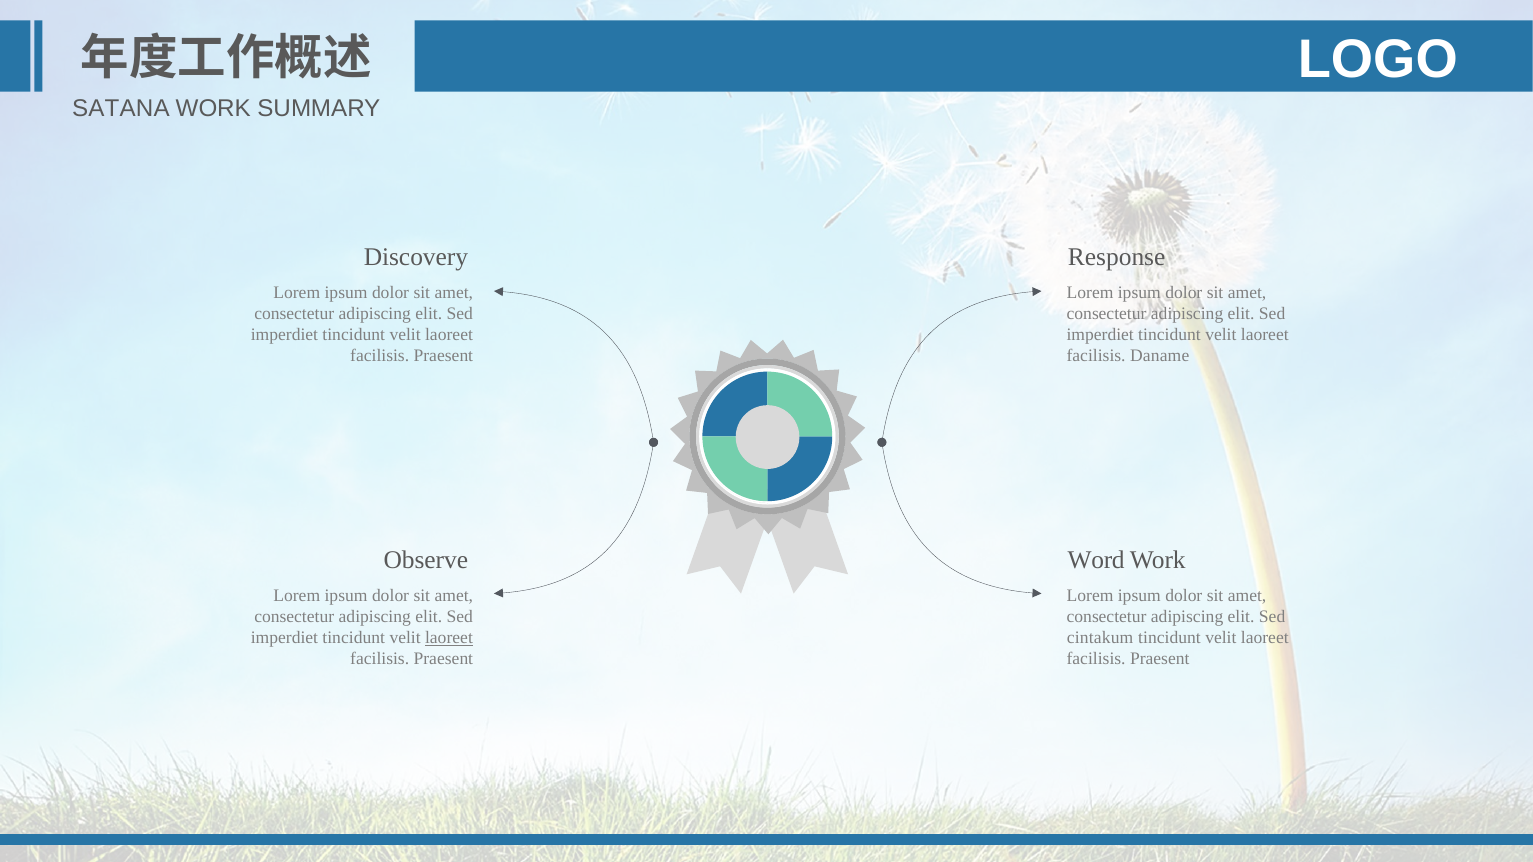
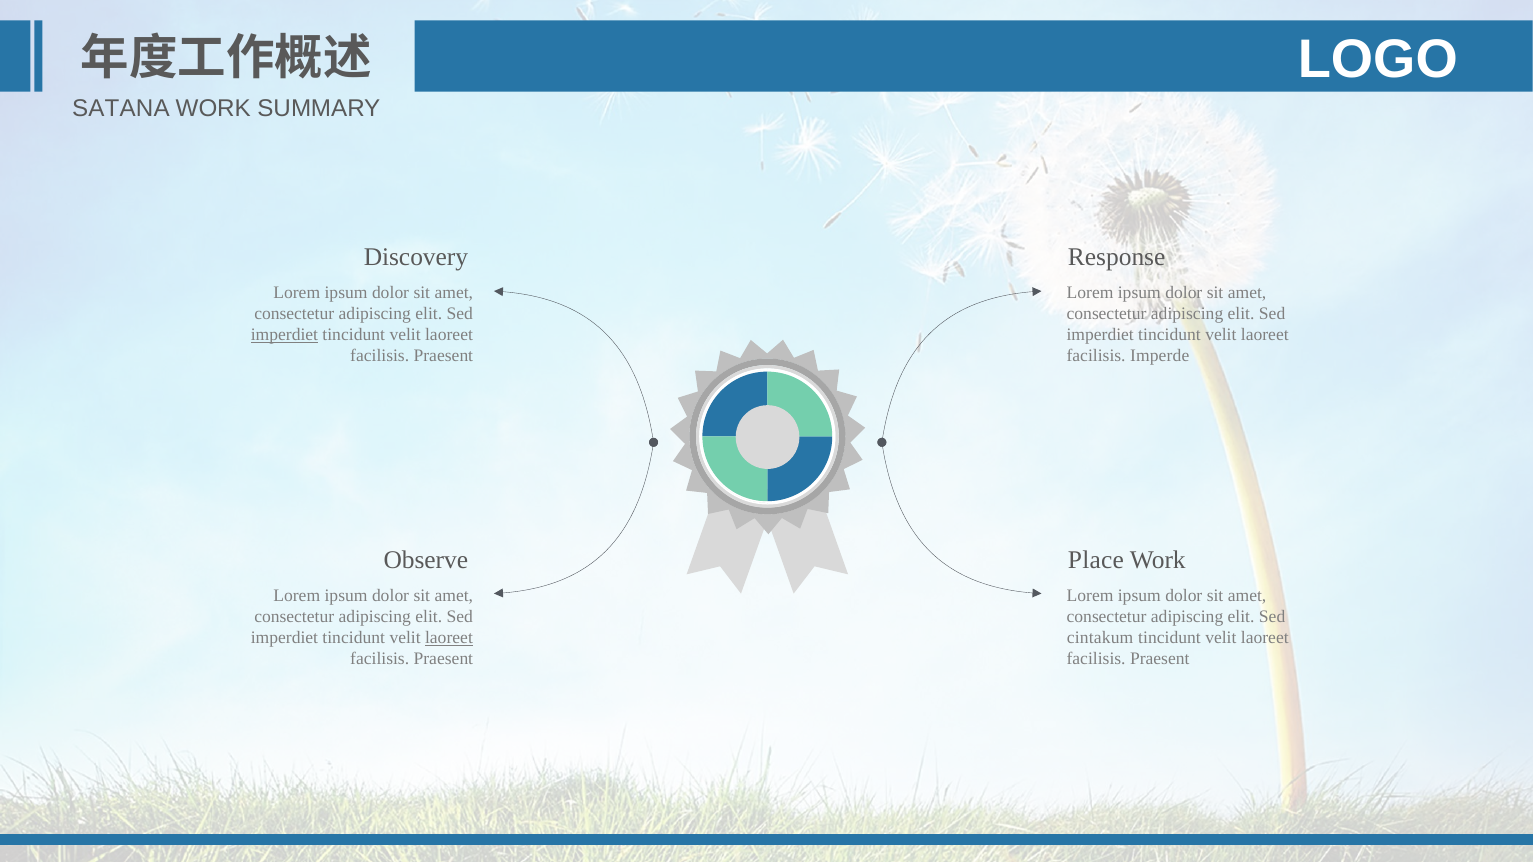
imperdiet underline: none -> present (284, 335)
Daname: Daname -> Imperde (1160, 356)
Word: Word -> Place (1096, 560)
